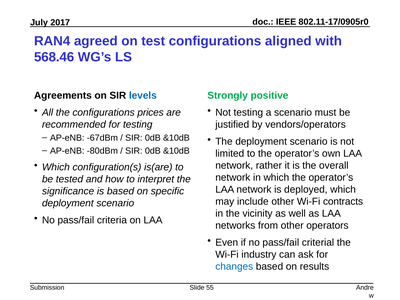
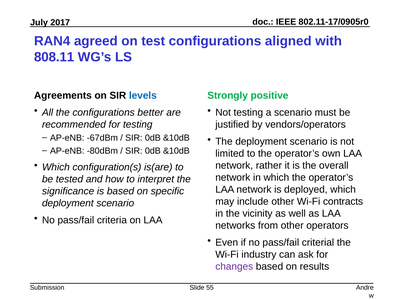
568.46: 568.46 -> 808.11 (54, 57)
prices: prices -> better (150, 112)
changes colour: blue -> purple (234, 266)
